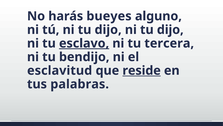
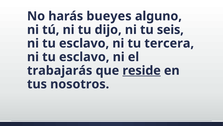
dijo: dijo -> seis (170, 30)
esclavo underline: present -> none (84, 43)
bendijo: bendijo -> esclavo (84, 57)
esclavitud: esclavitud -> trabajarás (60, 70)
palabras: palabras -> nosotros (80, 84)
